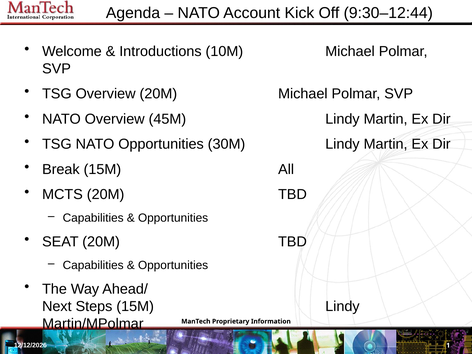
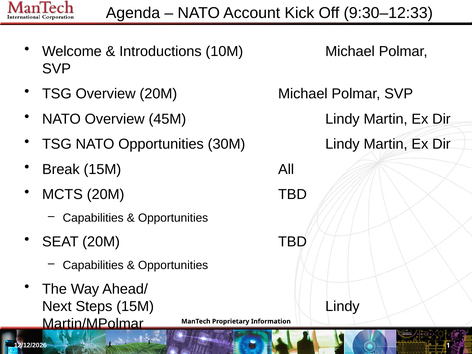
9:30–12:44: 9:30–12:44 -> 9:30–12:33 (388, 13)
